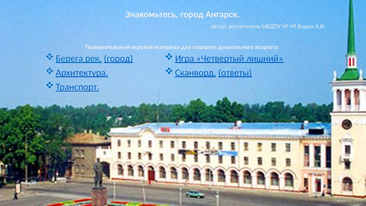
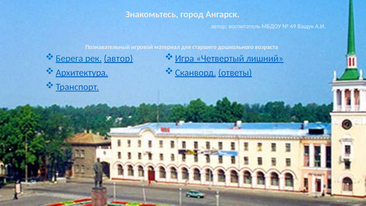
рек город: город -> автор (118, 58)
